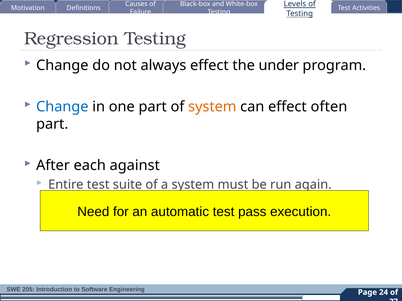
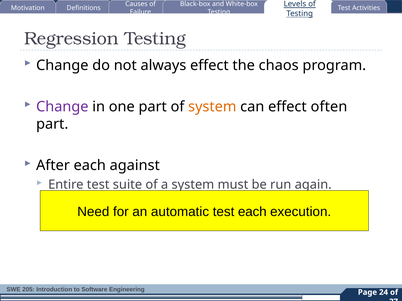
under: under -> chaos (279, 65)
Change colour: blue -> purple (62, 107)
test pass: pass -> each (252, 212)
